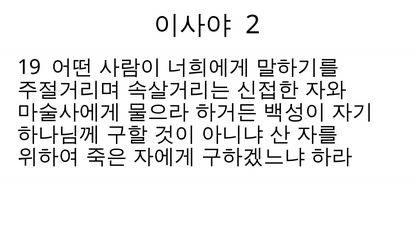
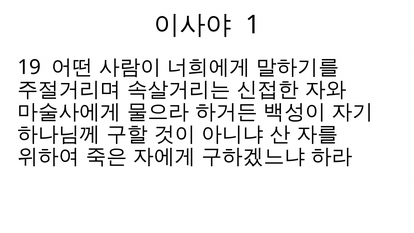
2: 2 -> 1 (253, 25)
